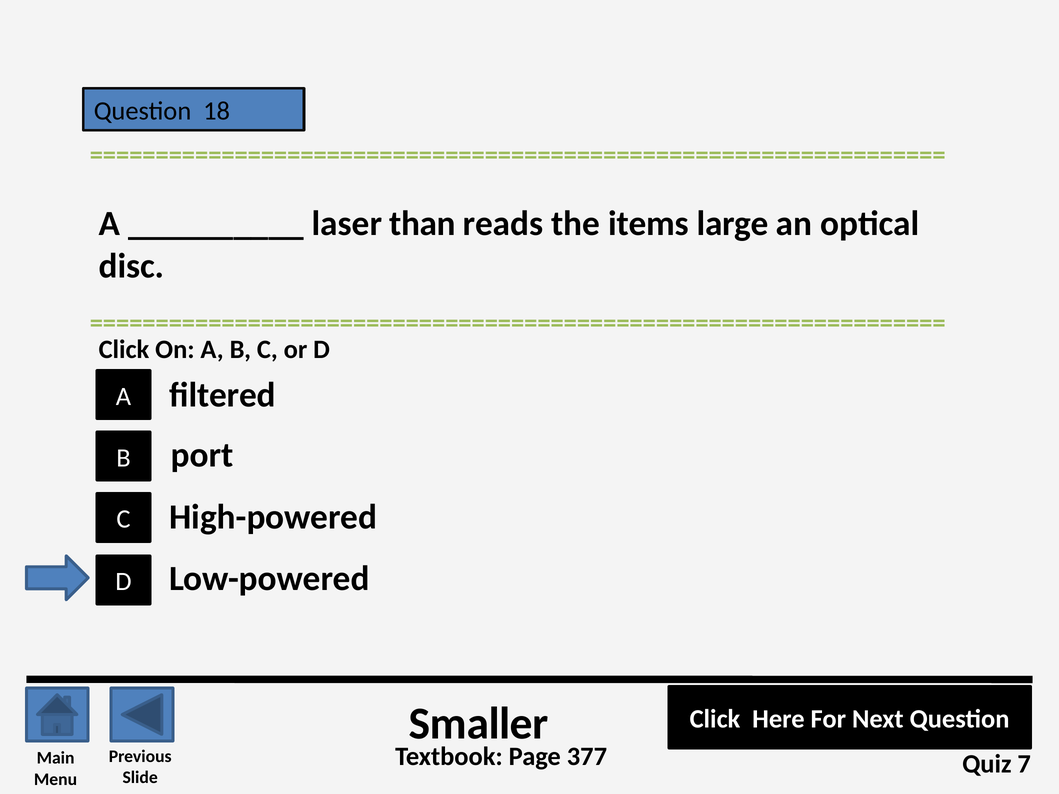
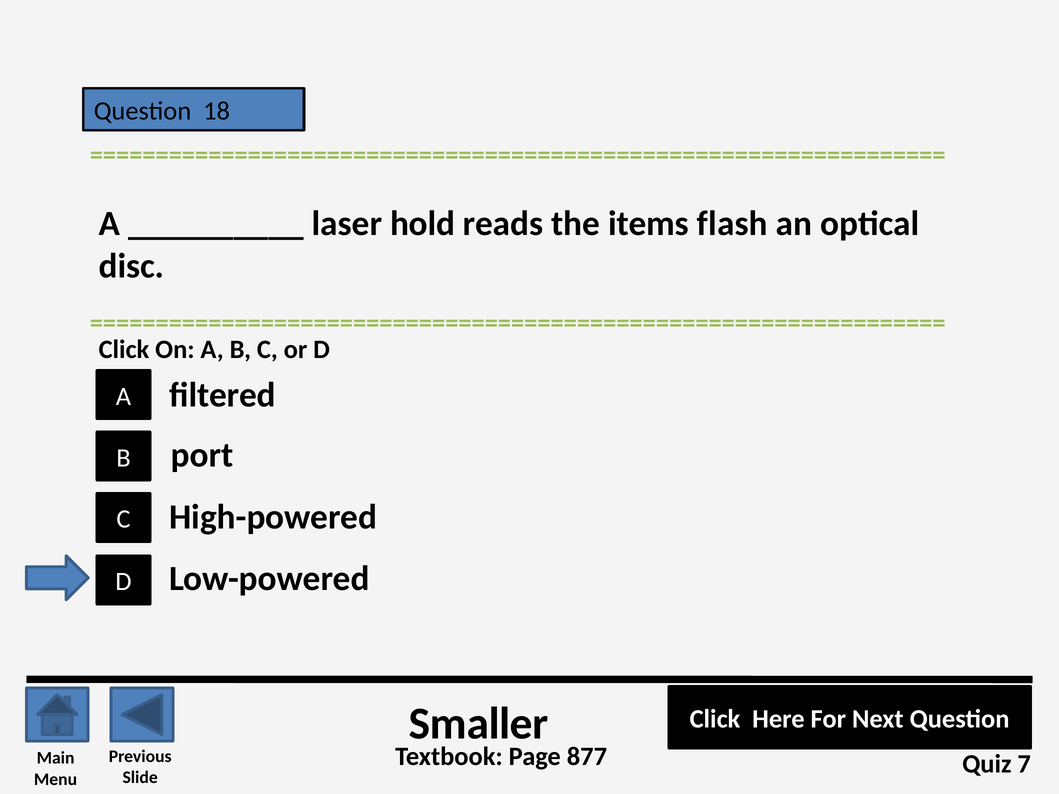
than: than -> hold (423, 224)
large: large -> flash (732, 224)
377: 377 -> 877 (587, 757)
